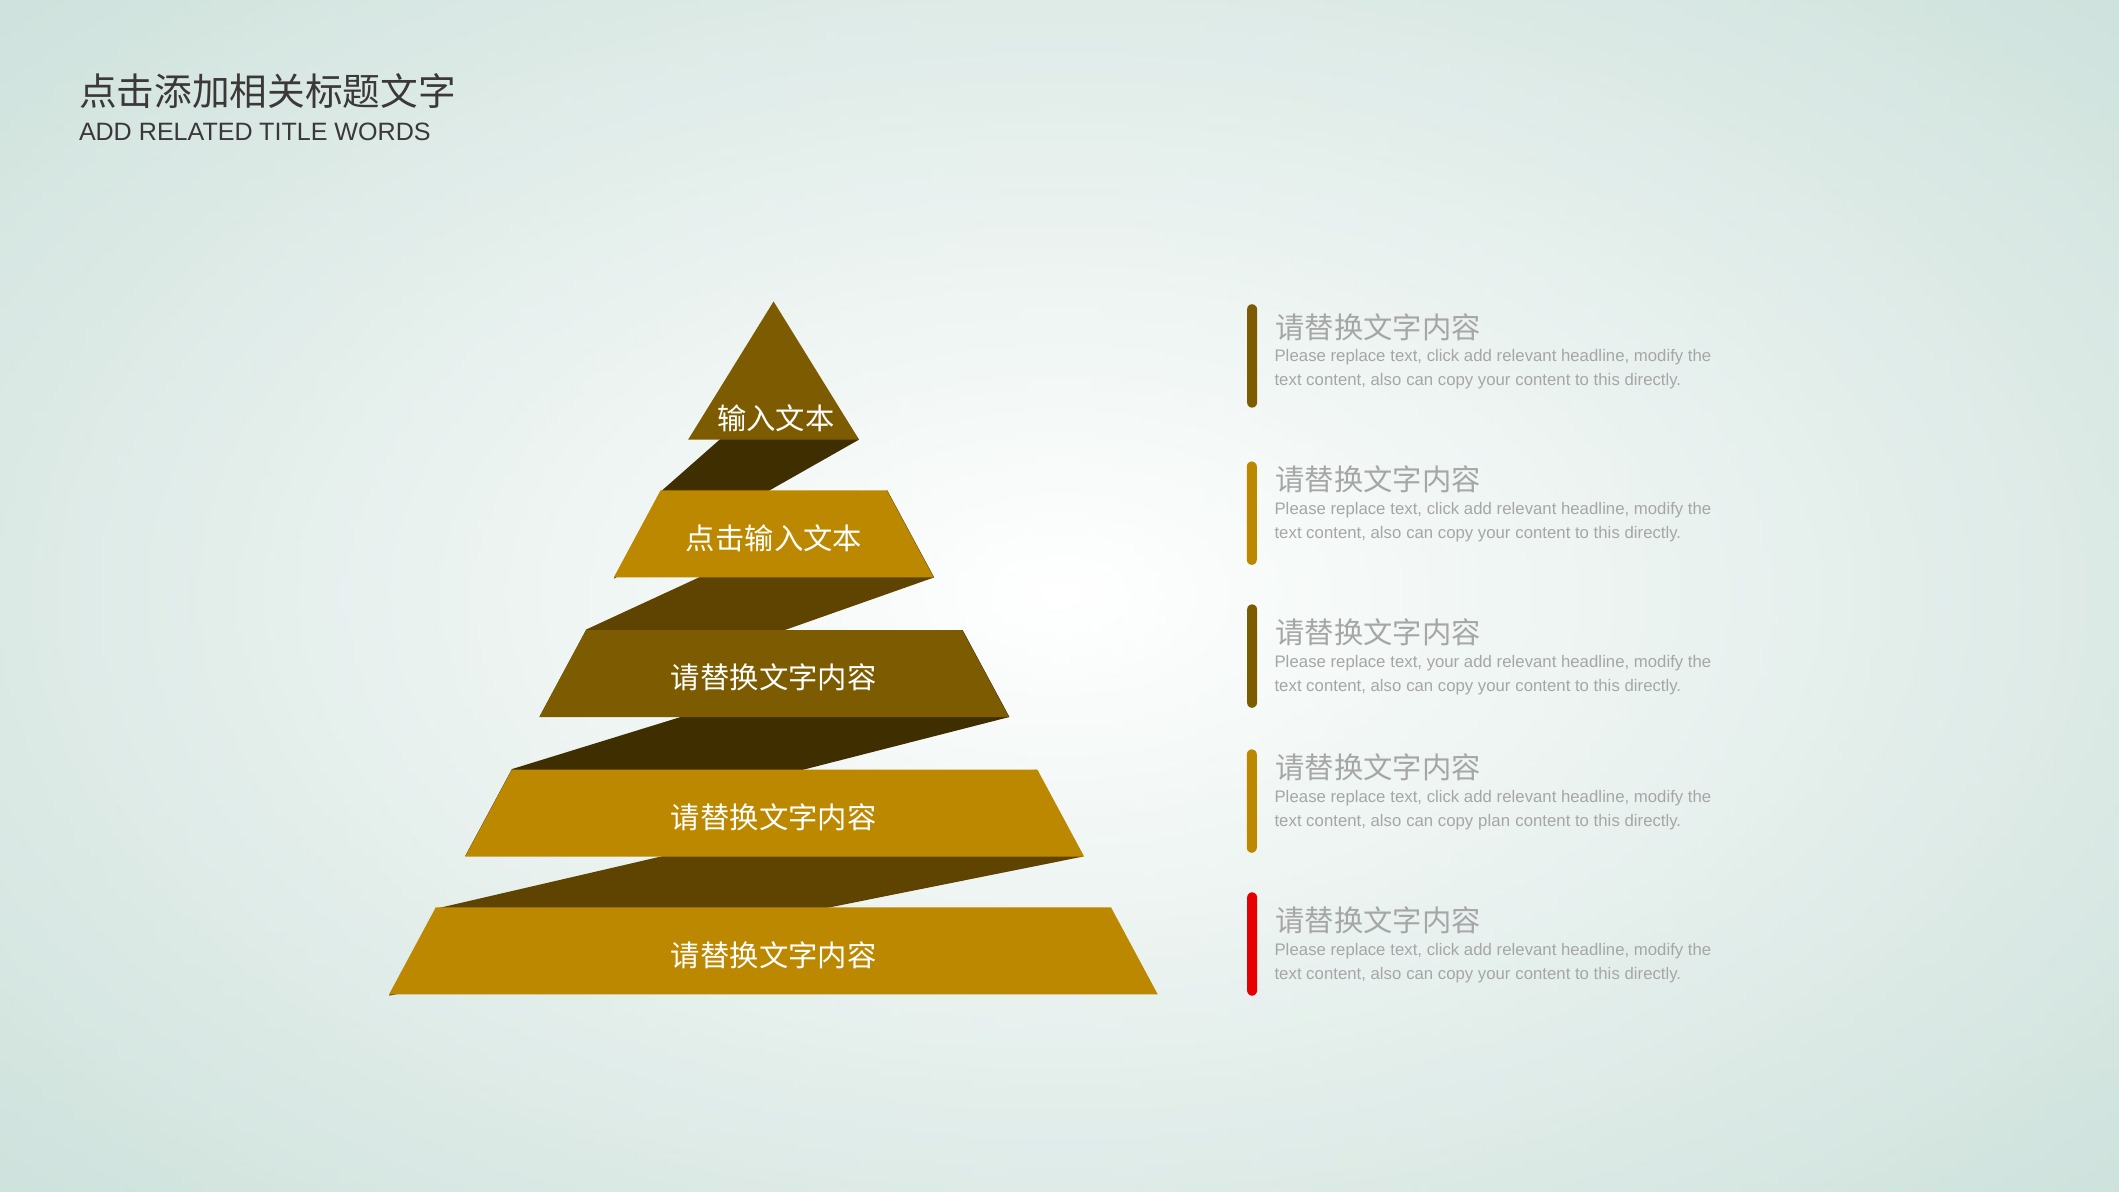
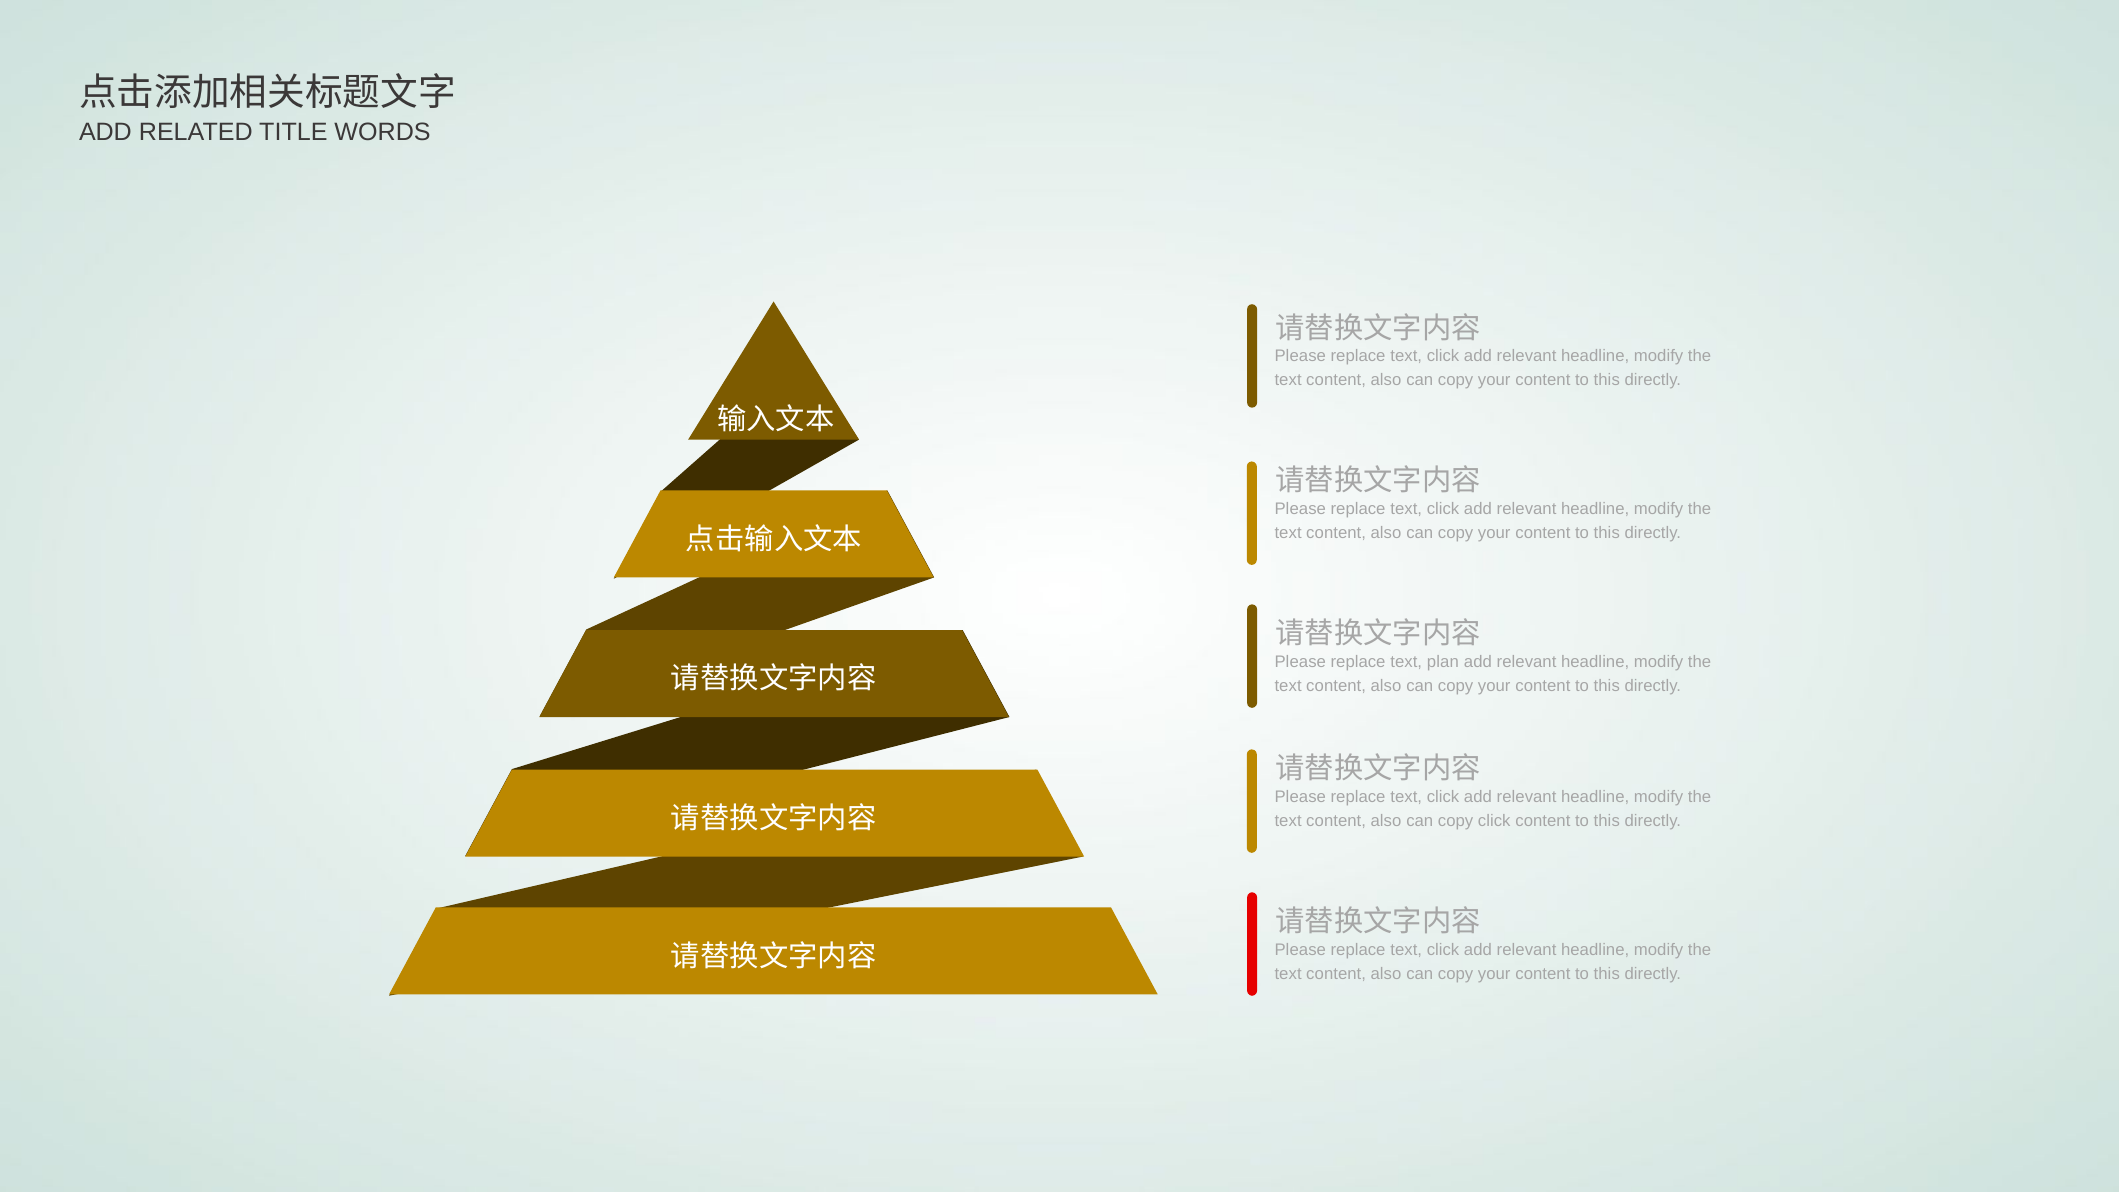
text your: your -> plan (1443, 662)
copy plan: plan -> click (1494, 821)
